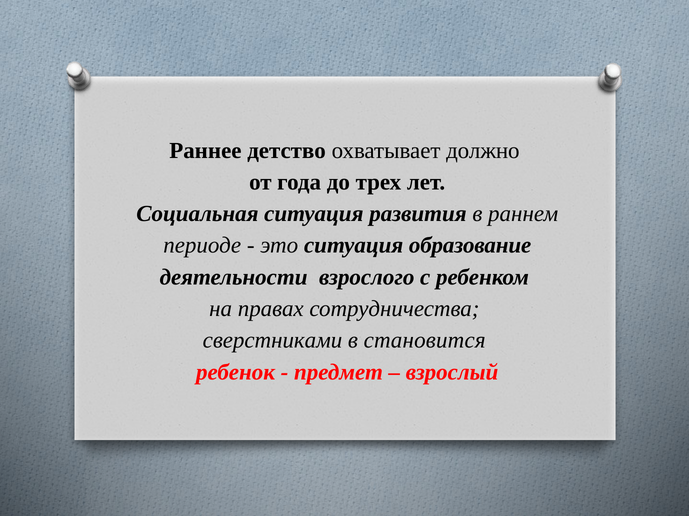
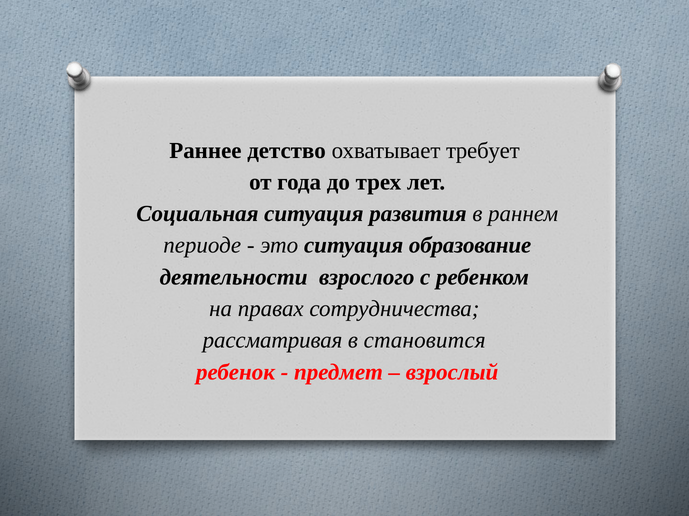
должно: должно -> требует (483, 151)
сверстниками: сверстниками -> рассматривая (273, 341)
